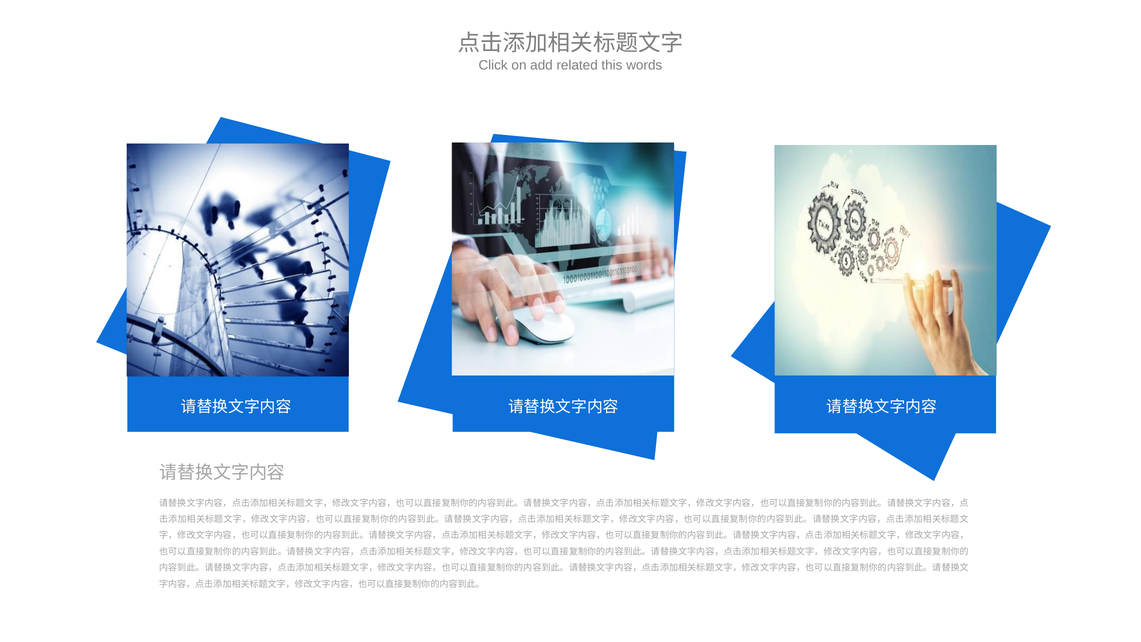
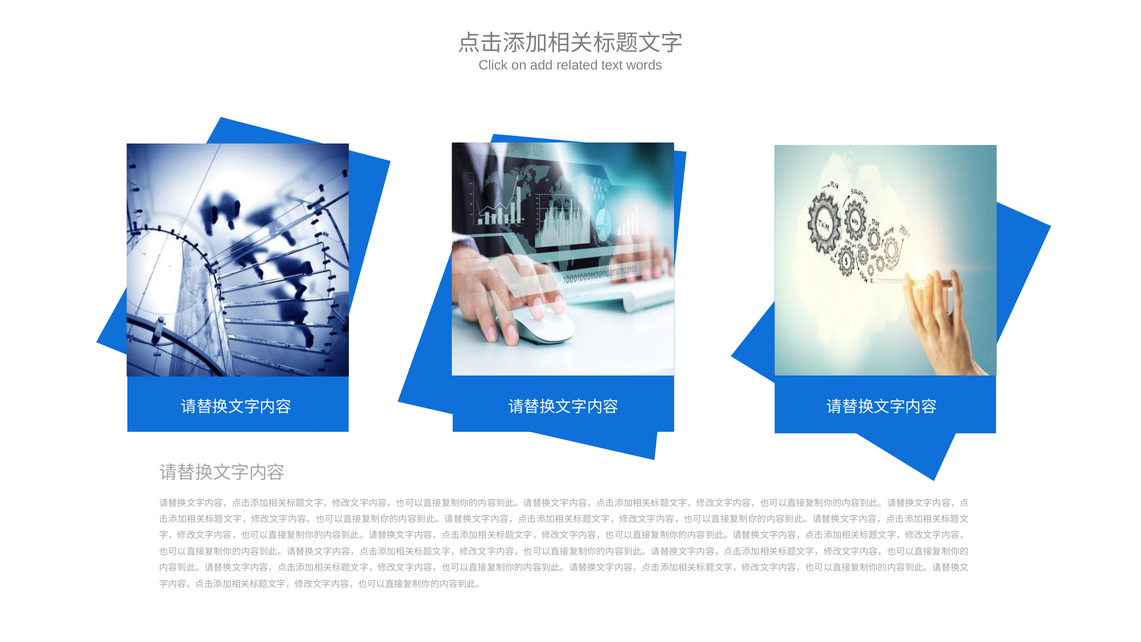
this: this -> text (612, 65)
